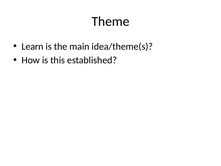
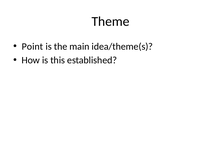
Learn: Learn -> Point (32, 46)
